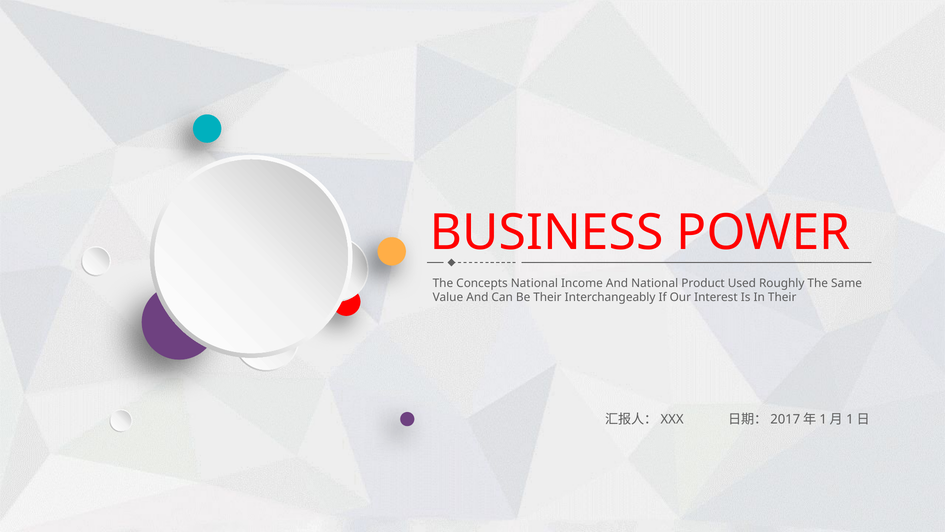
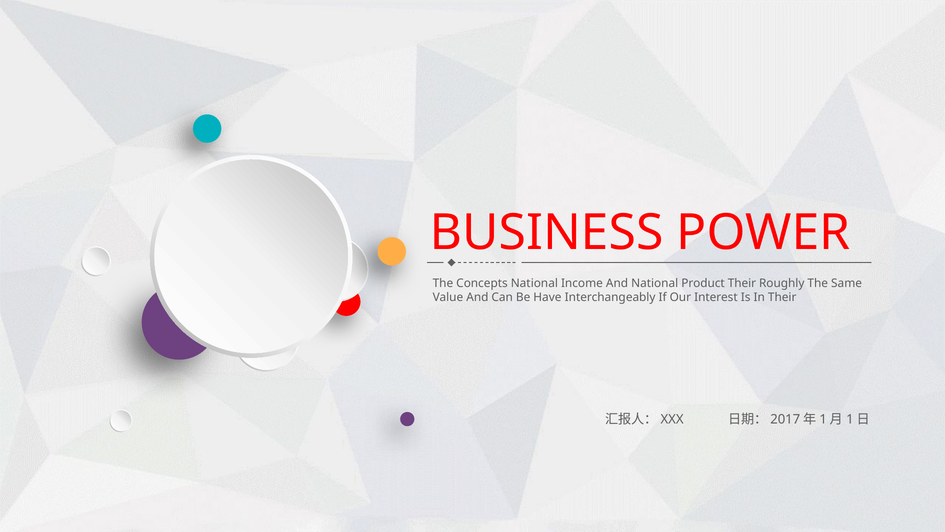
Product Used: Used -> Their (742, 283)
Be Their: Their -> Have (547, 297)
